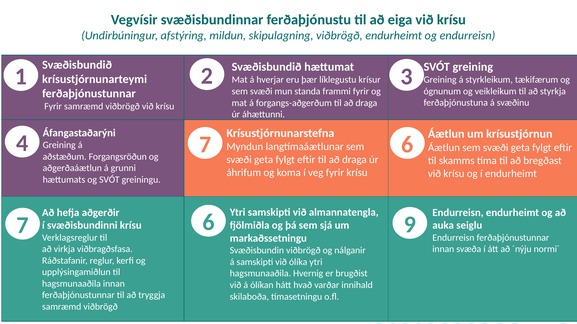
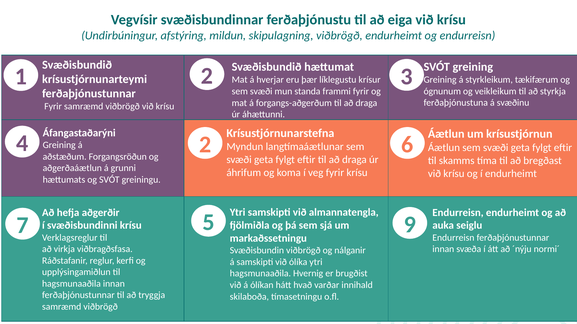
4 7: 7 -> 2 (205, 145)
6: 6 -> 5 (209, 223)
